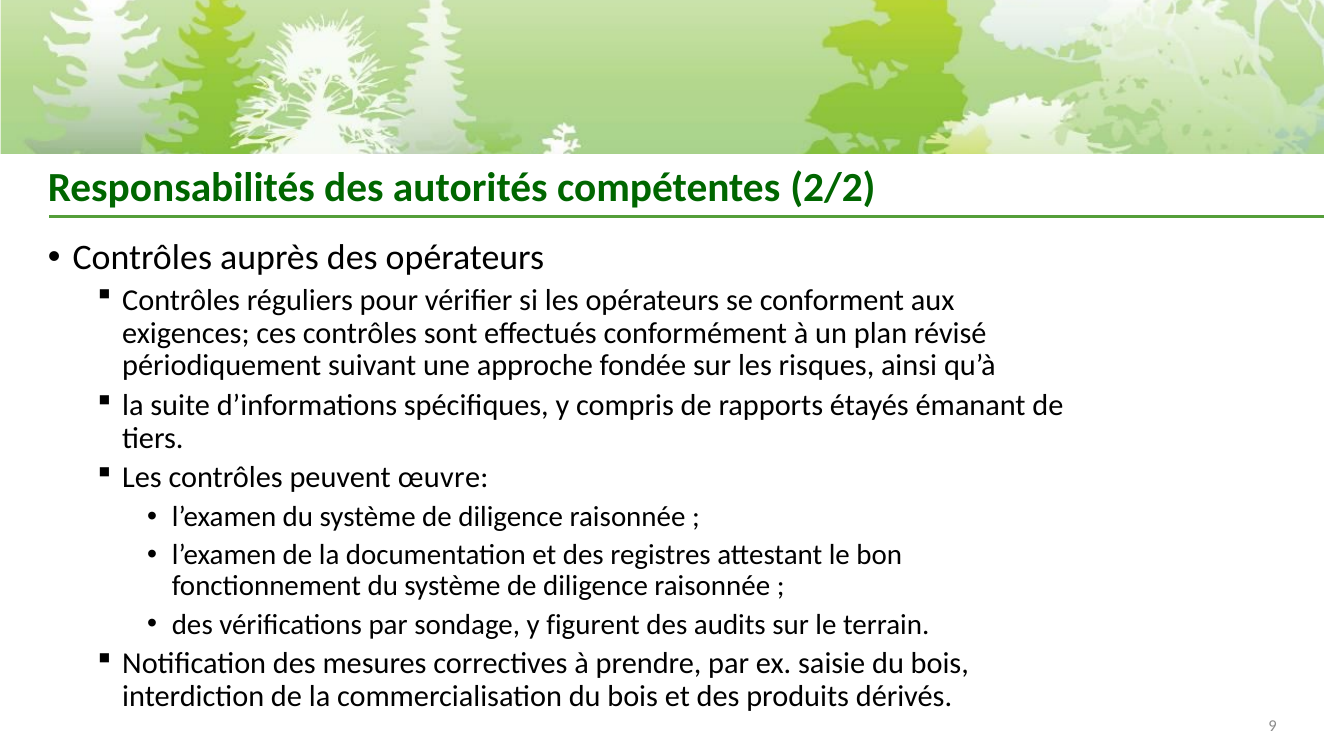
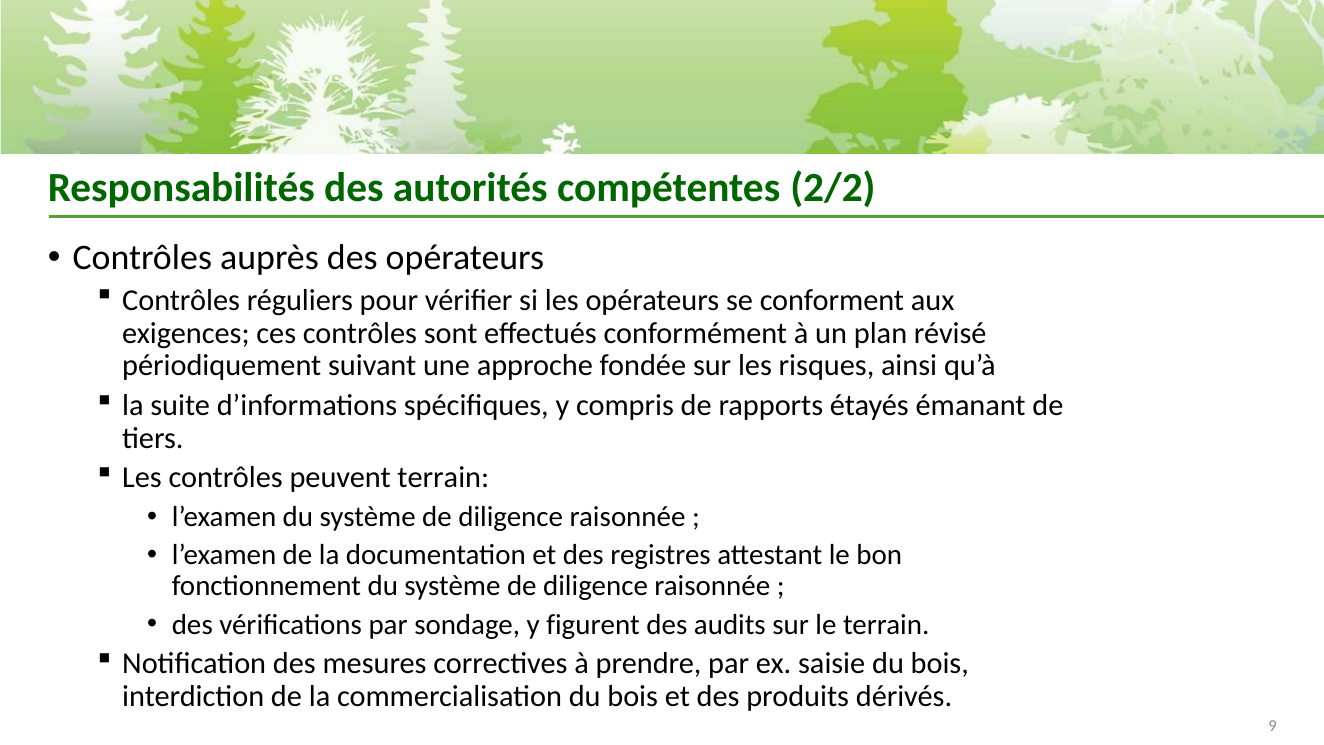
peuvent œuvre: œuvre -> terrain (443, 478)
